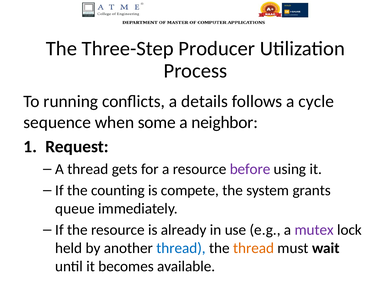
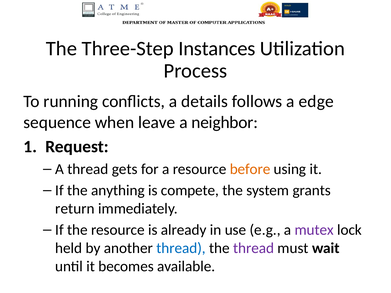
Producer: Producer -> Instances (217, 49)
cycle: cycle -> edge (316, 102)
some: some -> leave (157, 122)
before colour: purple -> orange (250, 169)
counting: counting -> anything (118, 191)
queue: queue -> return (75, 209)
thread colour: orange -> purple (254, 248)
